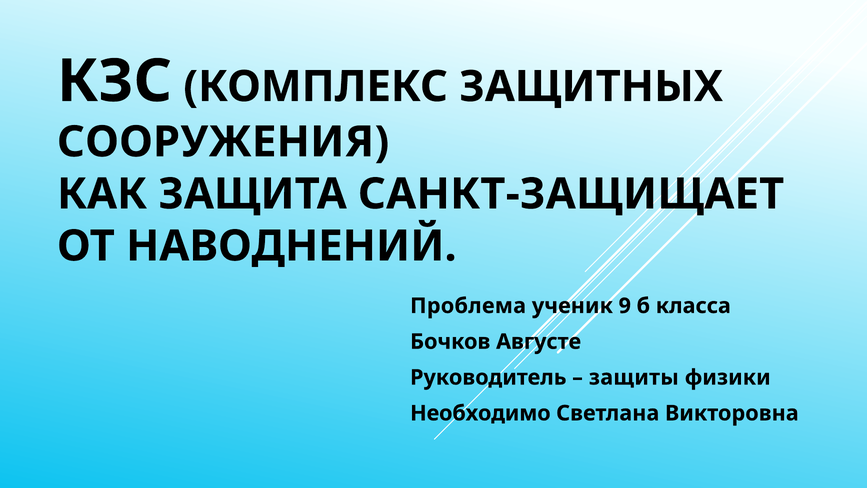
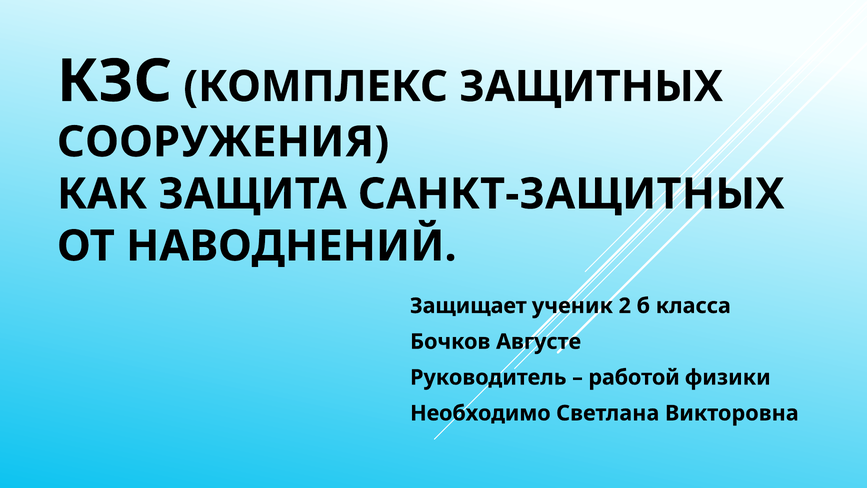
САНКТ-ЗАЩИЩАЕТ: САНКТ-ЗАЩИЩАЕТ -> САНКТ-ЗАЩИТНЫХ (571, 194)
Проблема: Проблема -> Защищает (468, 306)
9: 9 -> 2 (625, 306)
защиты: защиты -> работой (634, 377)
